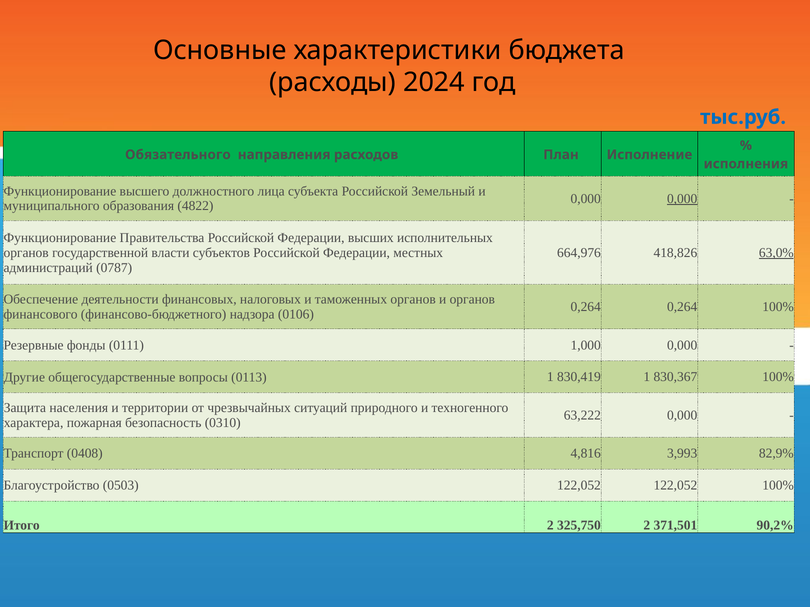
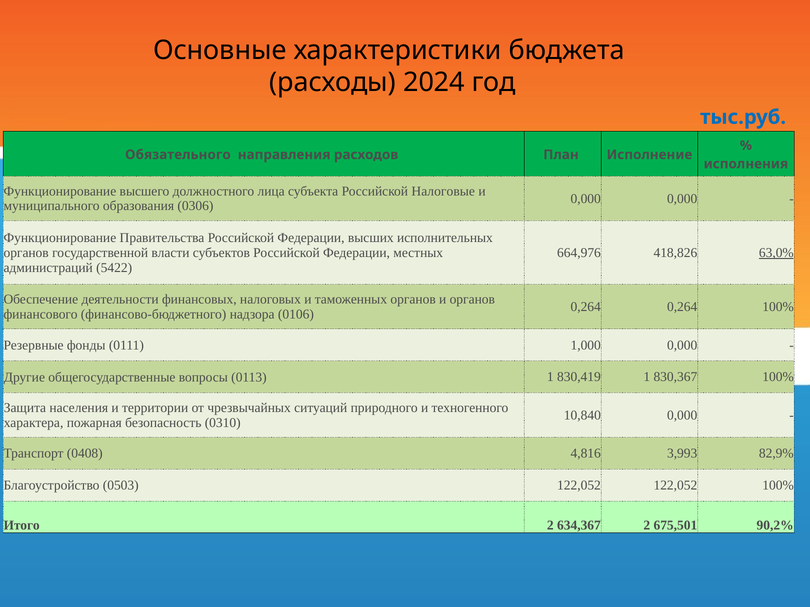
Земельный: Земельный -> Налоговые (443, 191)
0,000 underline: present -> none (682, 199)
4822: 4822 -> 0306 (195, 206)
0787: 0787 -> 5422 (114, 268)
63,222: 63,222 -> 10,840 (582, 416)
325,750: 325,750 -> 634,367 (579, 526)
371,501: 371,501 -> 675,501 (675, 526)
